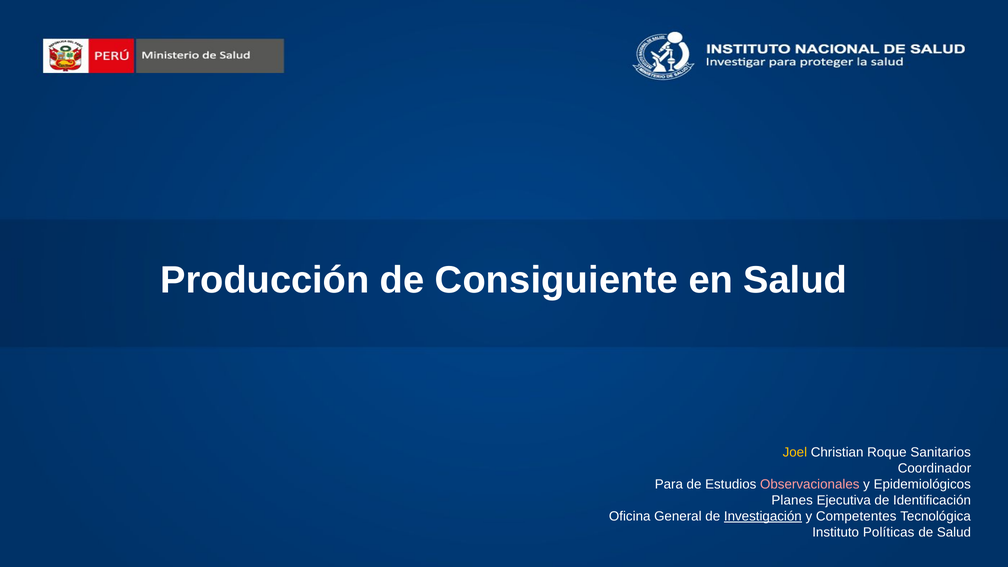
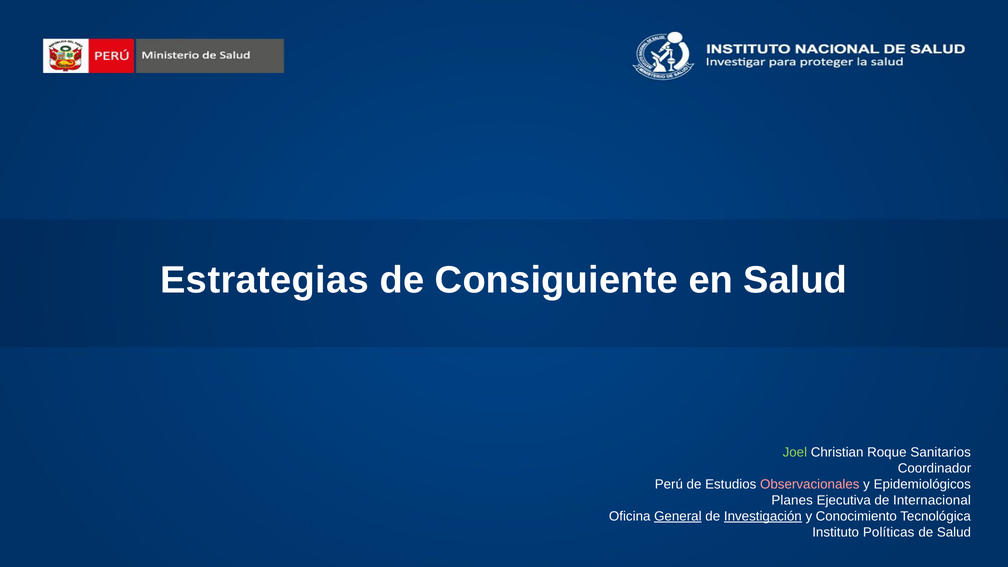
Producción: Producción -> Estrategias (265, 280)
Joel colour: yellow -> light green (795, 452)
Para: Para -> Perú (669, 484)
Identificación: Identificación -> Internacional (932, 500)
General underline: none -> present (678, 516)
Competentes: Competentes -> Conocimiento (856, 516)
